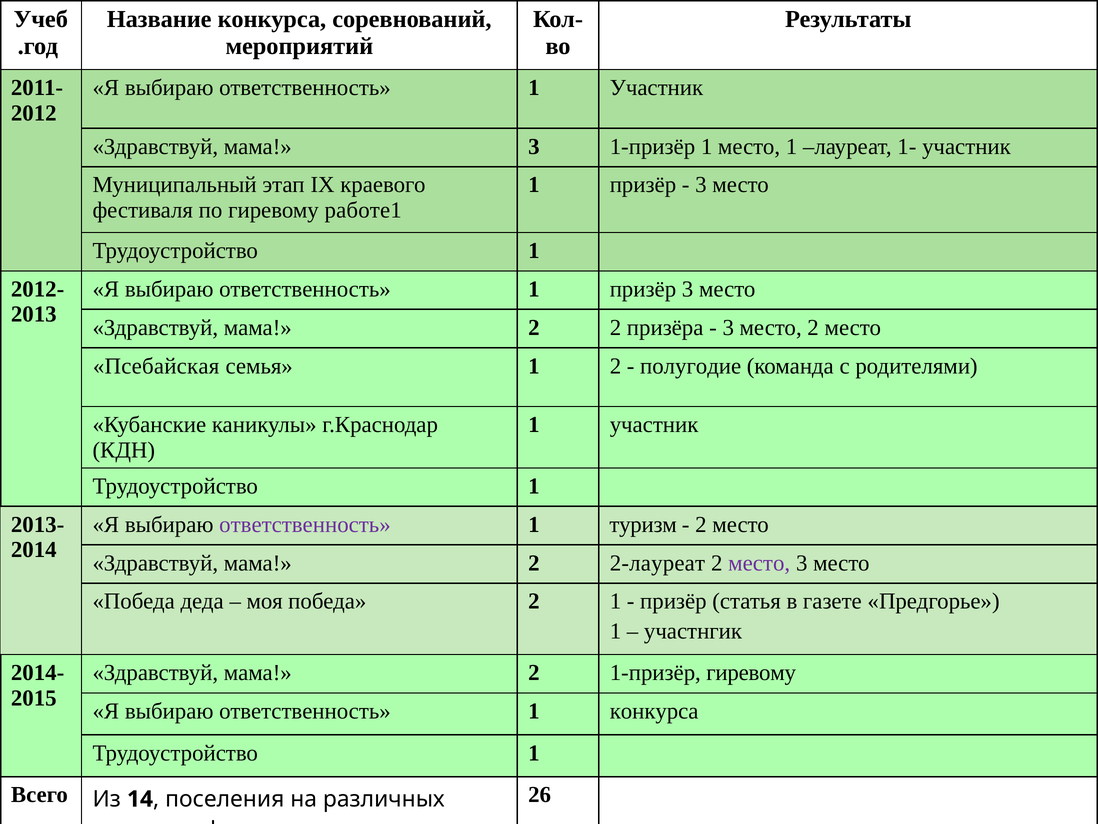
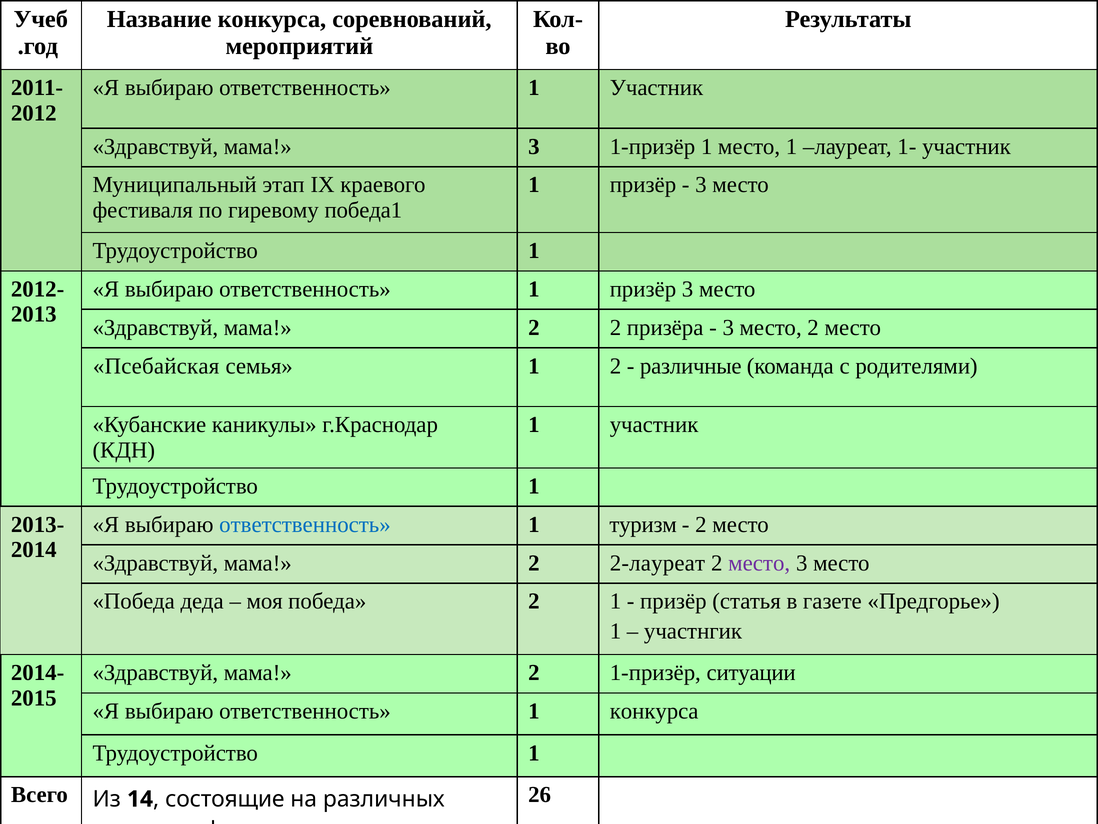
работе1: работе1 -> победа1 (363, 210)
полугодие: полугодие -> различные (691, 366)
ответственность colour: purple -> blue (305, 524)
1-призёр гиревому: гиревому -> ситуации (751, 672)
поселения: поселения -> состоящие (225, 799)
